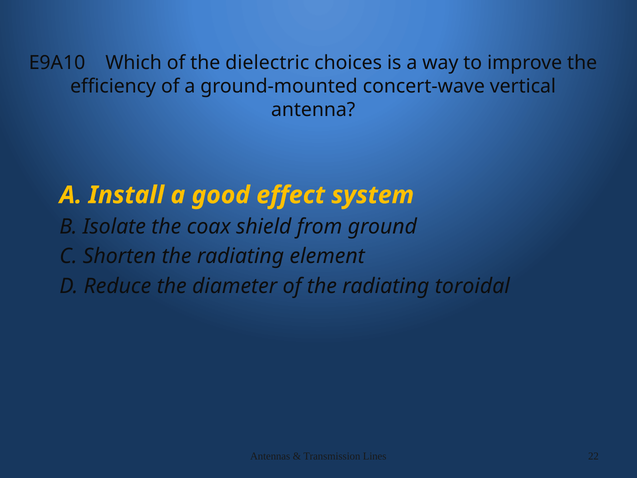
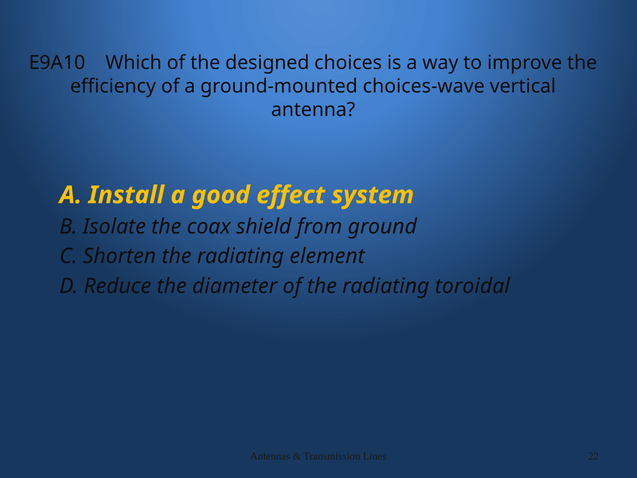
dielectric: dielectric -> designed (267, 63)
concert-wave: concert-wave -> choices-wave (424, 86)
